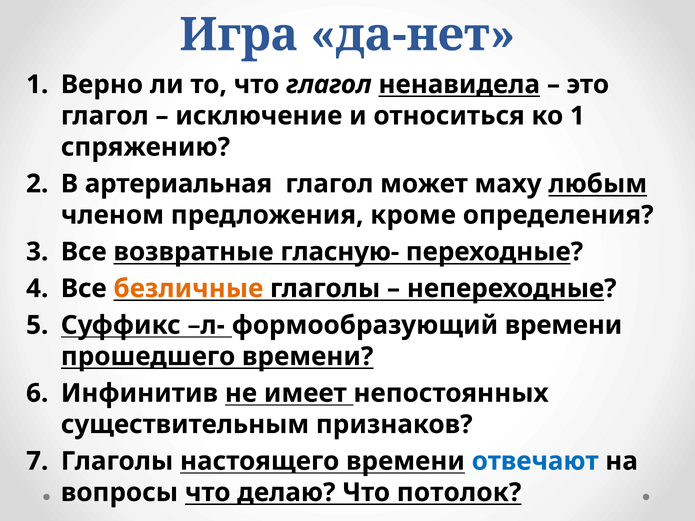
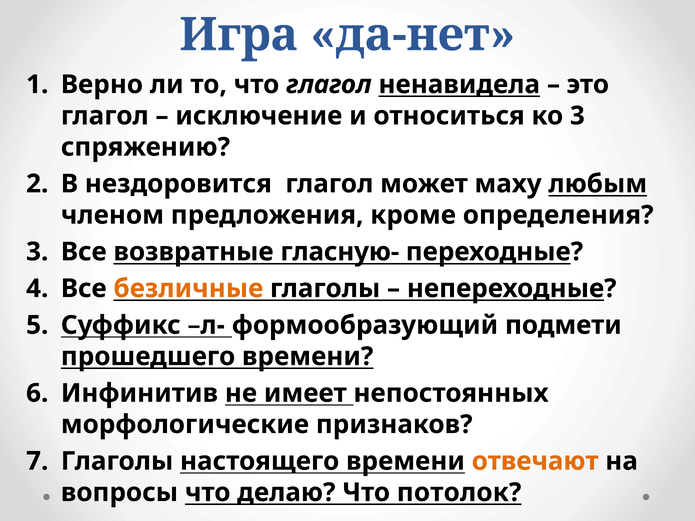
ко 1: 1 -> 3 (577, 116)
артериальная: артериальная -> нездоровится (178, 184)
формообразующий времени: времени -> подмети (563, 325)
существительным: существительным -> морфологические (185, 425)
отвечают colour: blue -> orange (535, 461)
